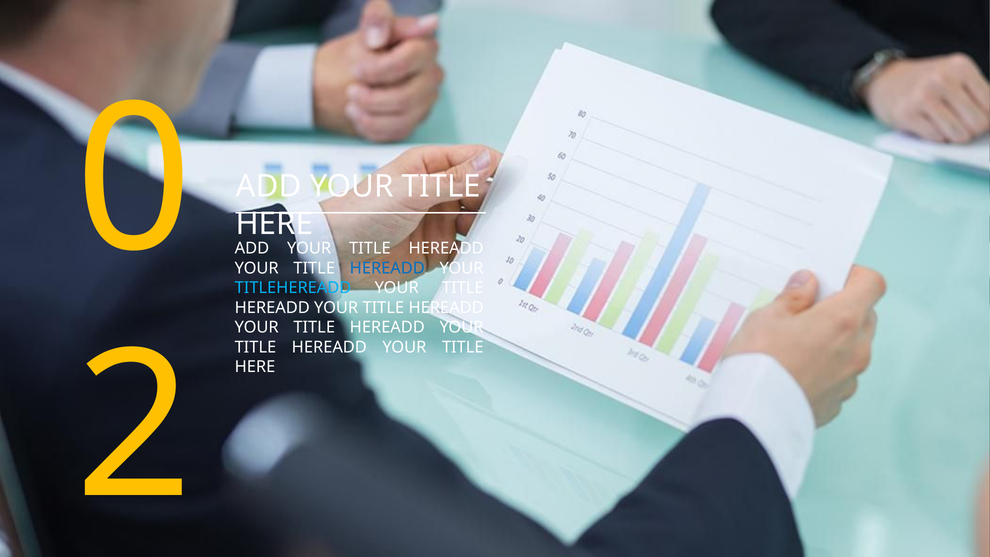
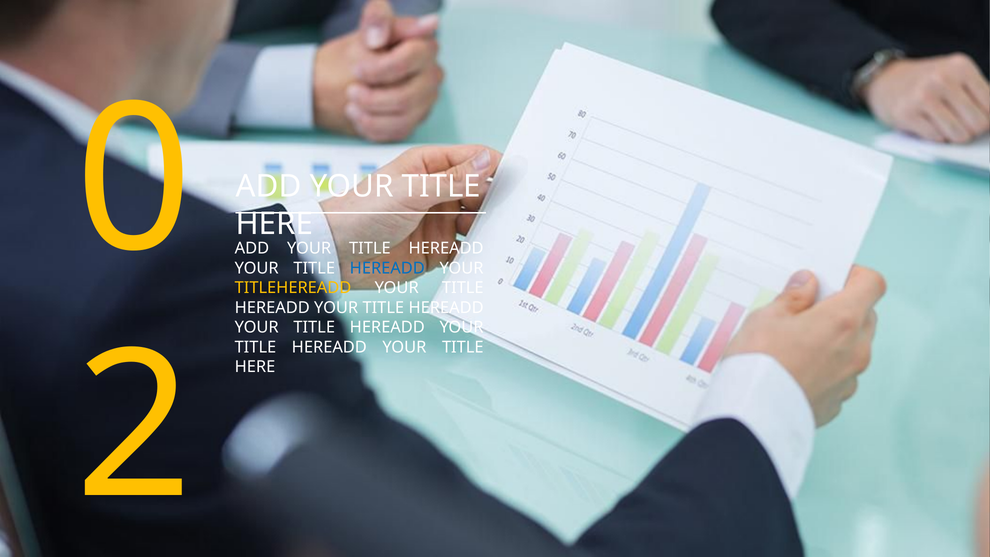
TITLEHEREADD colour: light blue -> yellow (293, 288)
